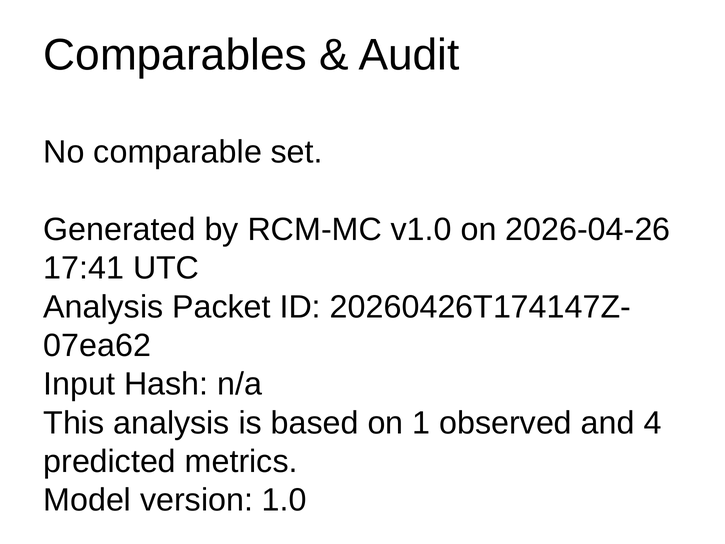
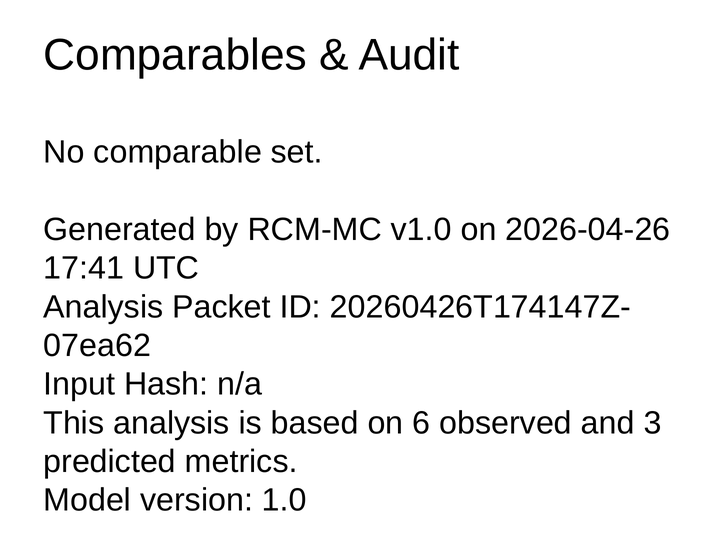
1: 1 -> 6 (421, 423)
4: 4 -> 3 (653, 423)
